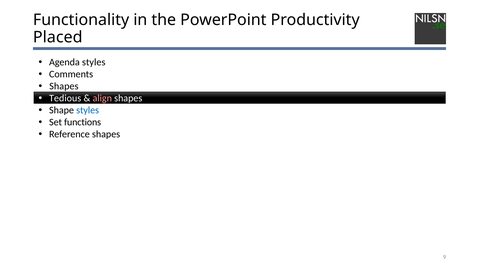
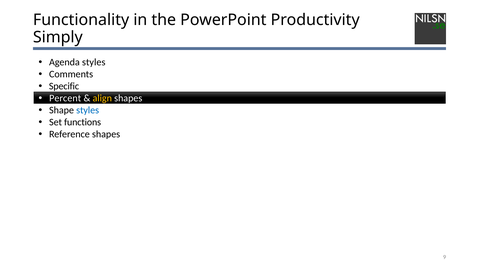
Placed: Placed -> Simply (58, 37)
Shapes: Shapes -> Specific (64, 86)
Tedious: Tedious -> Percent (65, 98)
align colour: pink -> yellow (102, 98)
